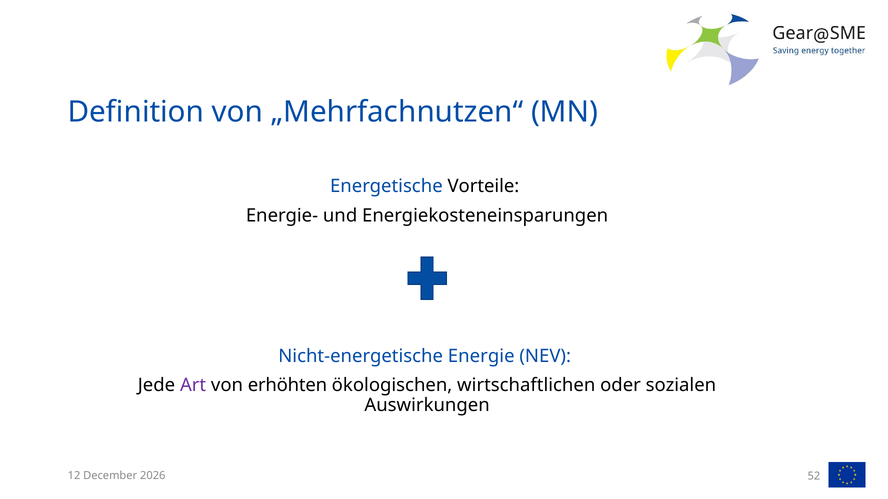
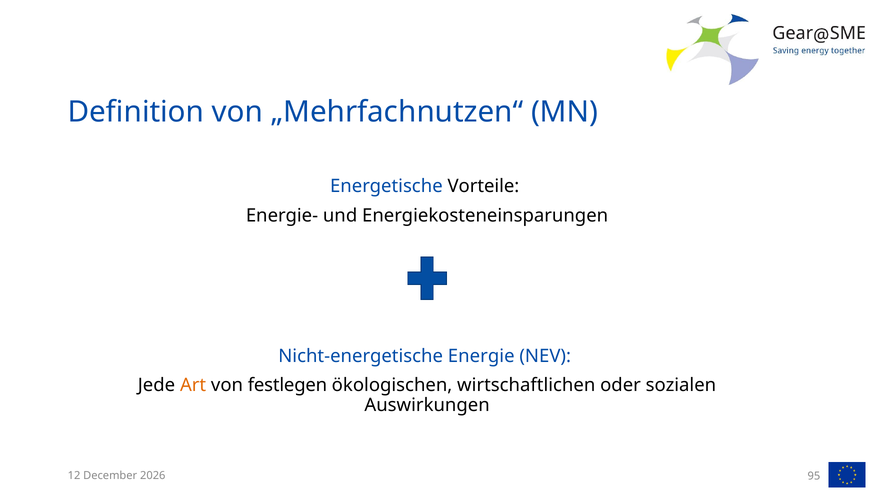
Art colour: purple -> orange (193, 386)
erhöhten: erhöhten -> festlegen (287, 386)
52: 52 -> 95 (814, 477)
